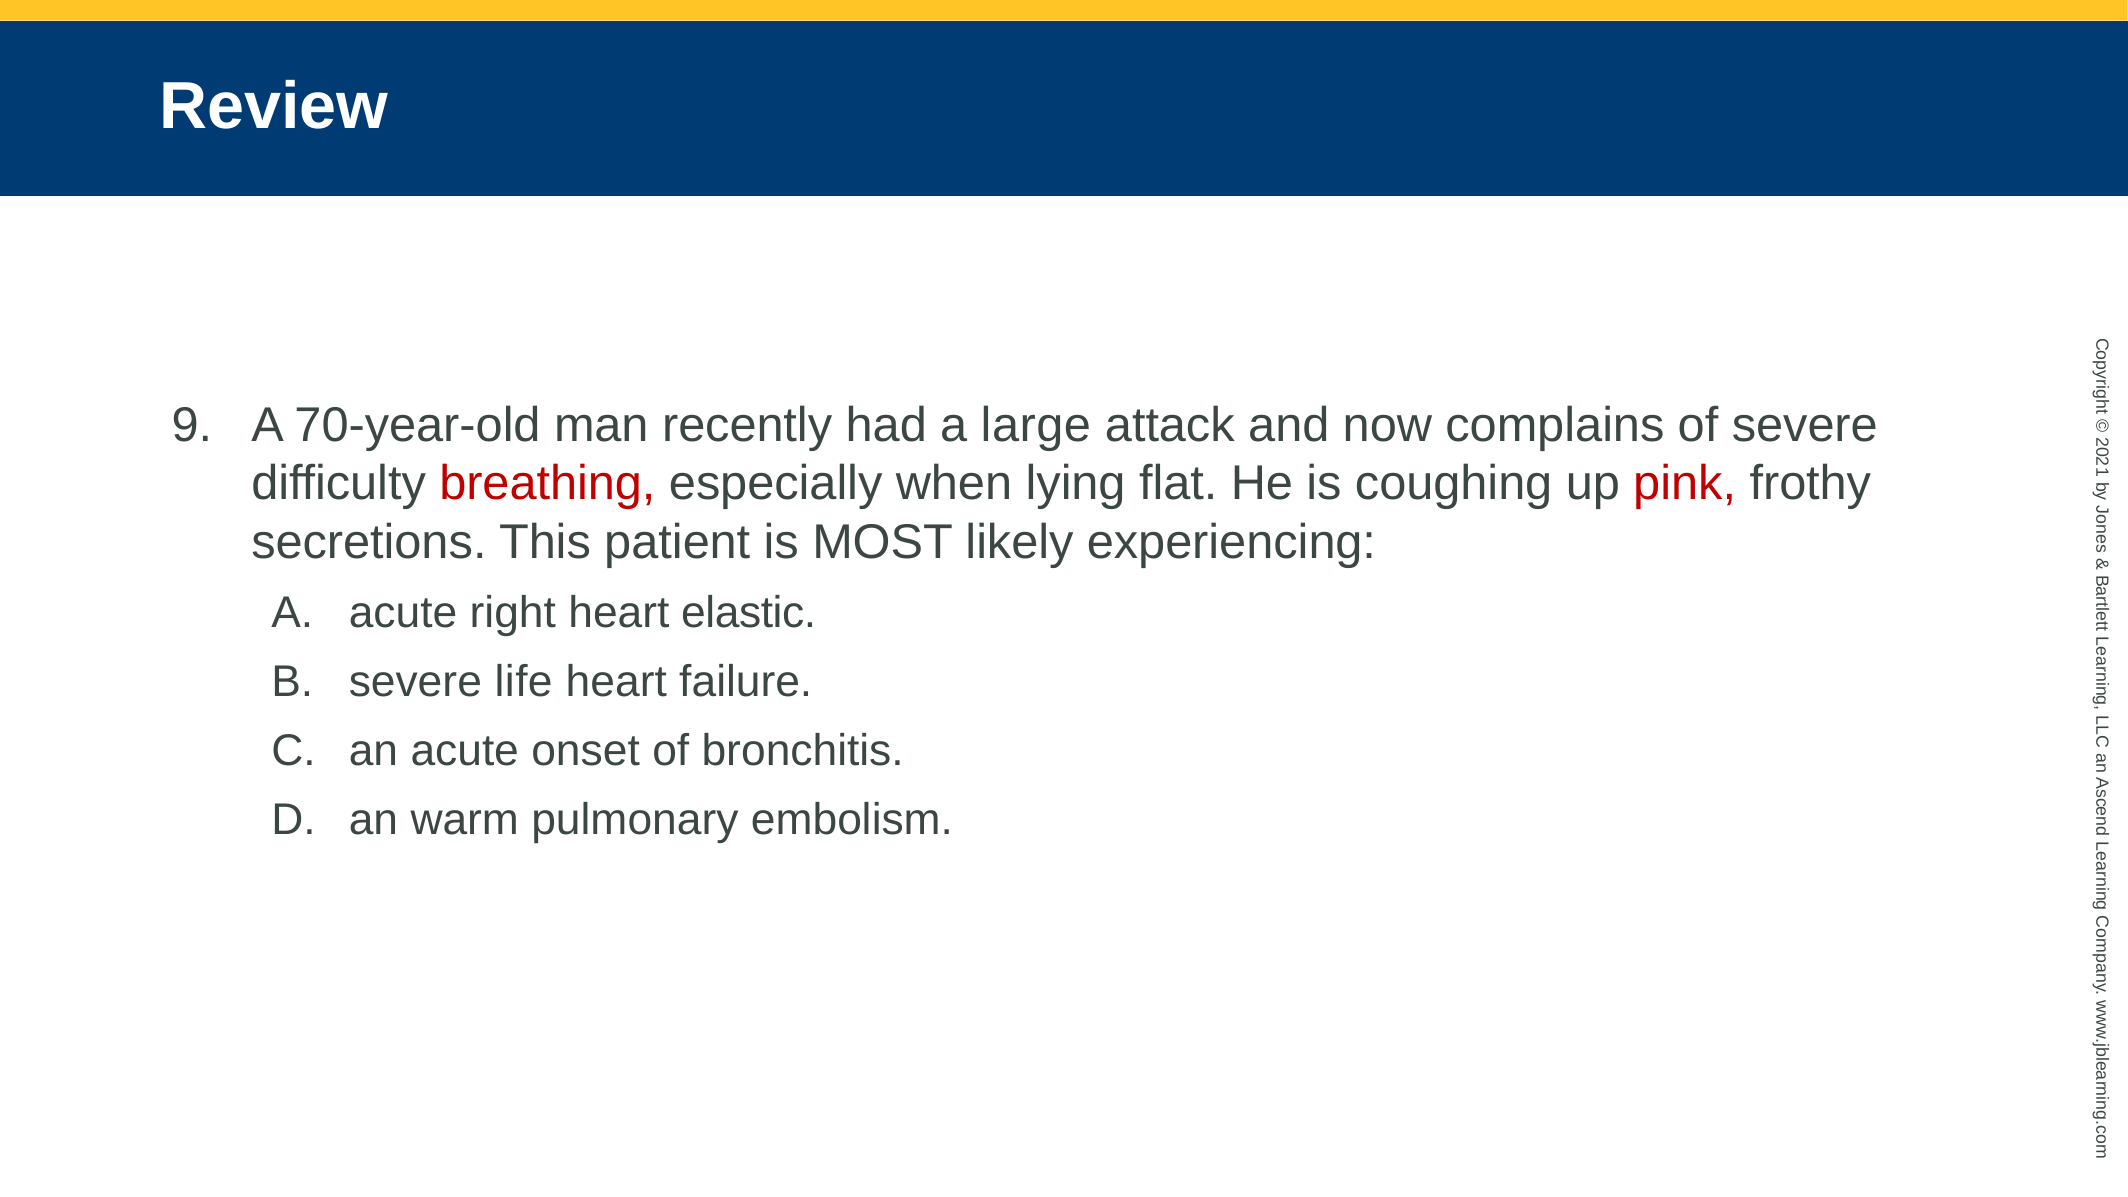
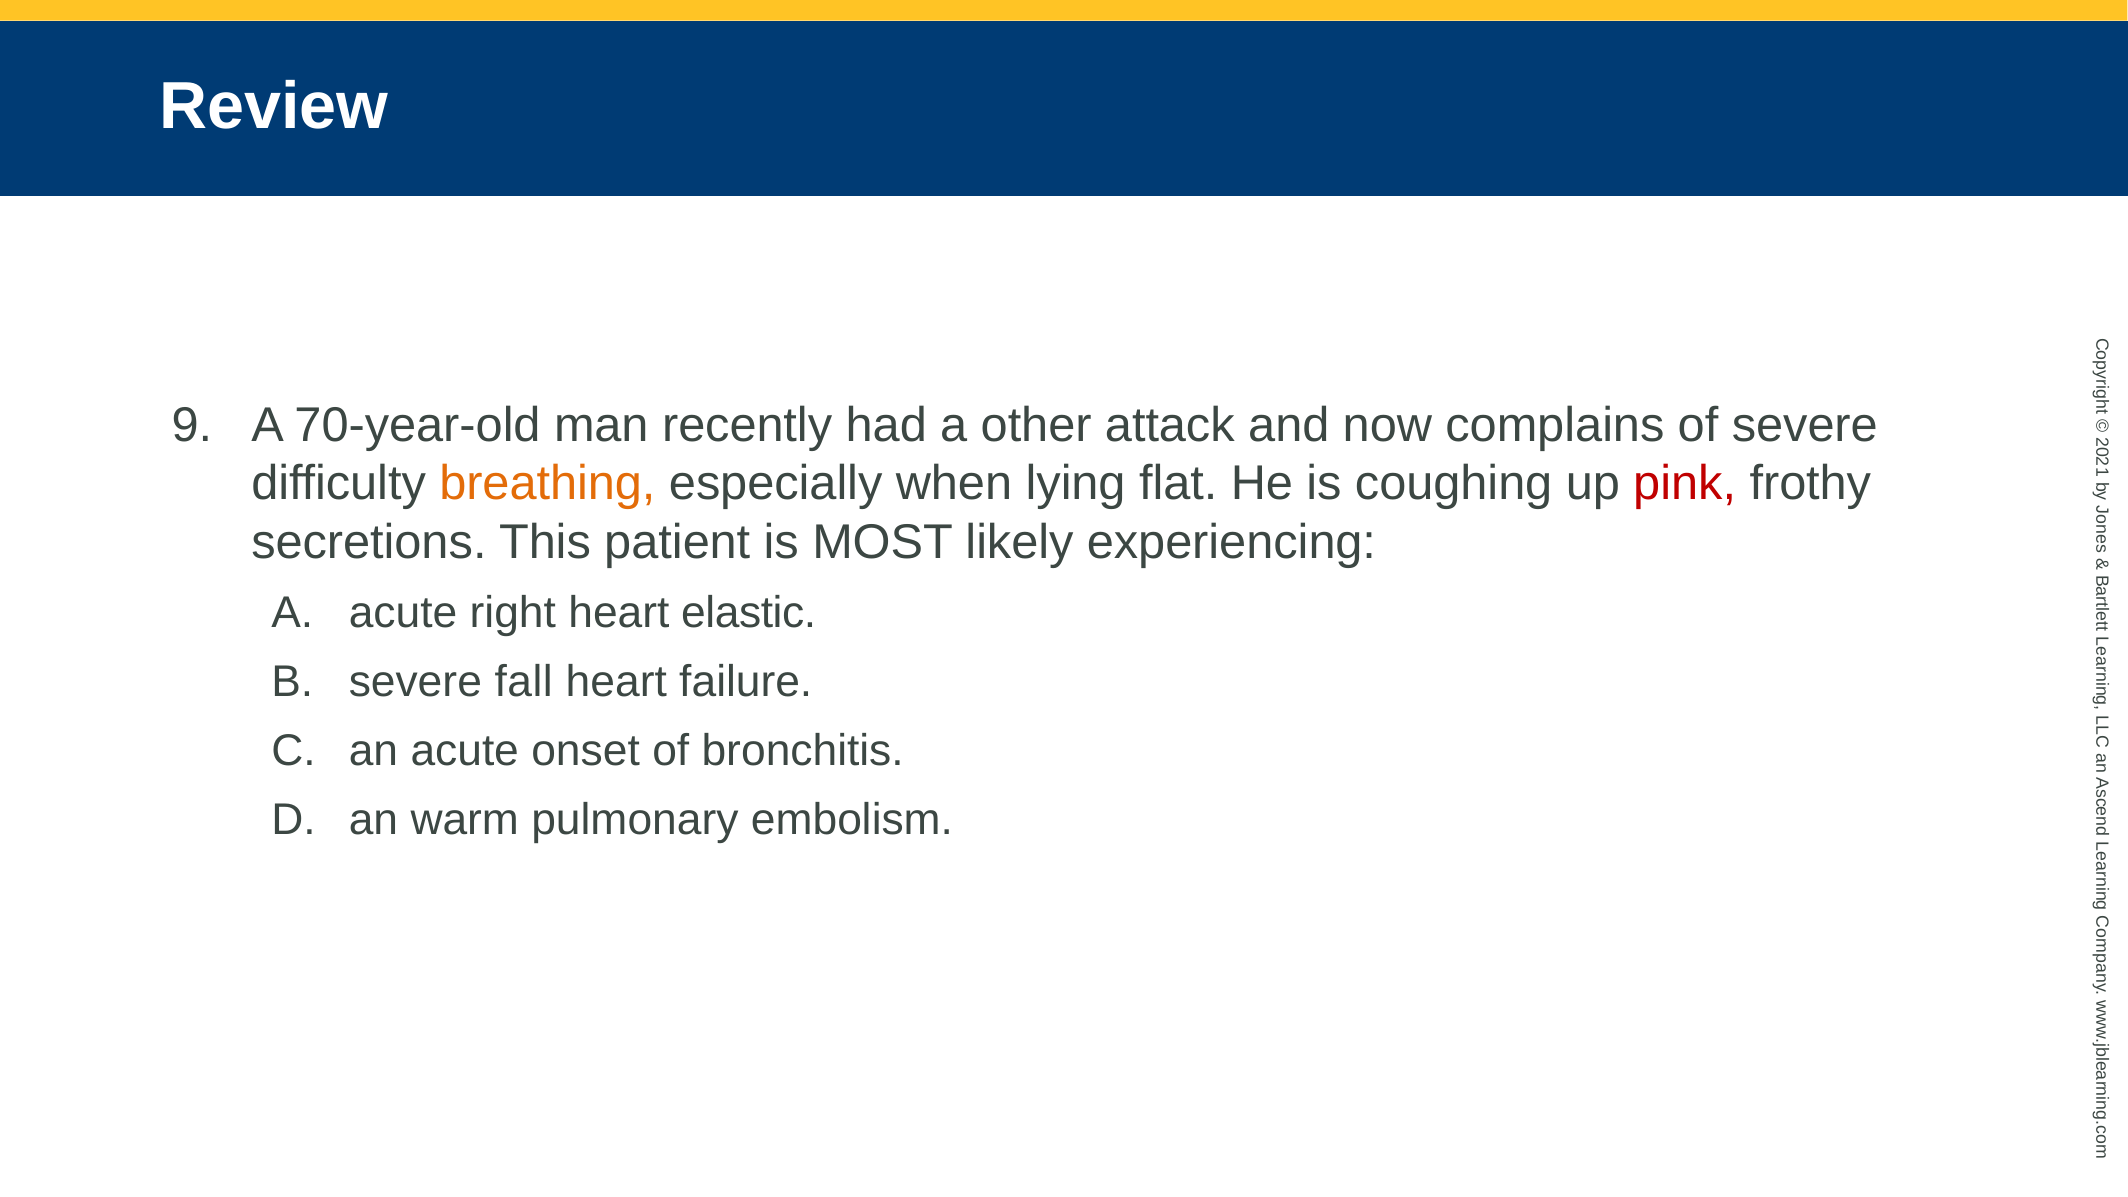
large: large -> other (1036, 425)
breathing colour: red -> orange (547, 484)
life: life -> fall (524, 682)
